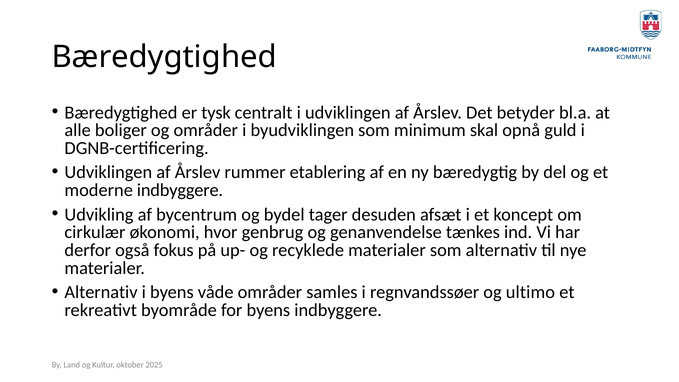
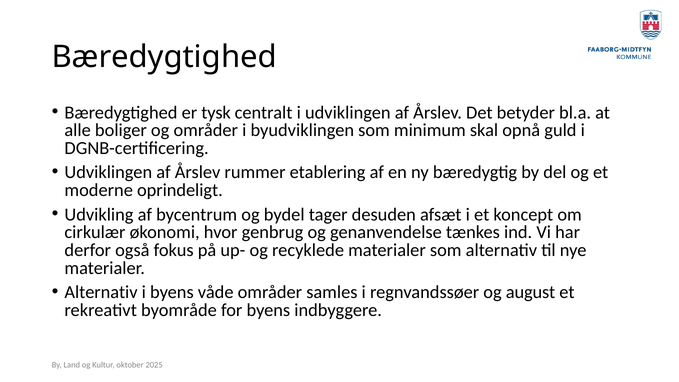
moderne indbyggere: indbyggere -> oprindeligt (180, 190)
ultimo: ultimo -> august (531, 292)
